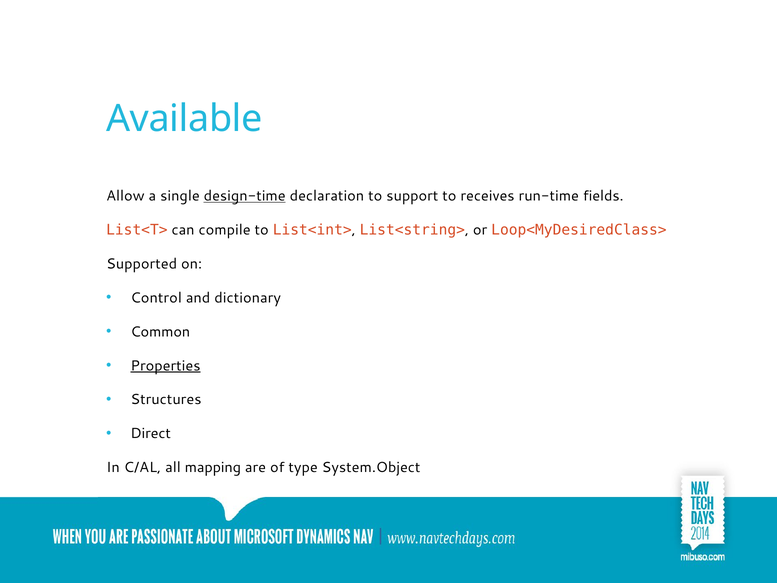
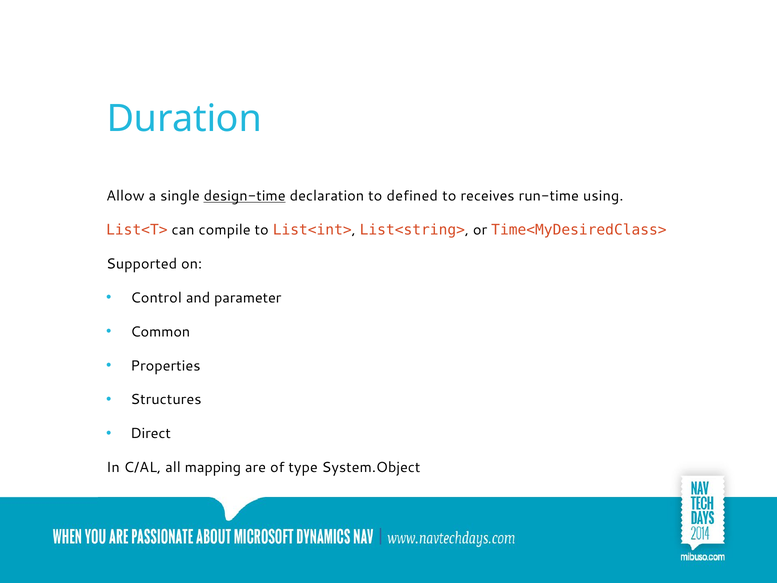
Available: Available -> Duration (184, 119)
support: support -> defined (412, 196)
fields: fields -> using (603, 196)
Loop<MyDesiredClass>: Loop<MyDesiredClass> -> Time<MyDesiredClass> (579, 230)
dictionary: dictionary -> parameter (248, 298)
Properties underline: present -> none (166, 366)
